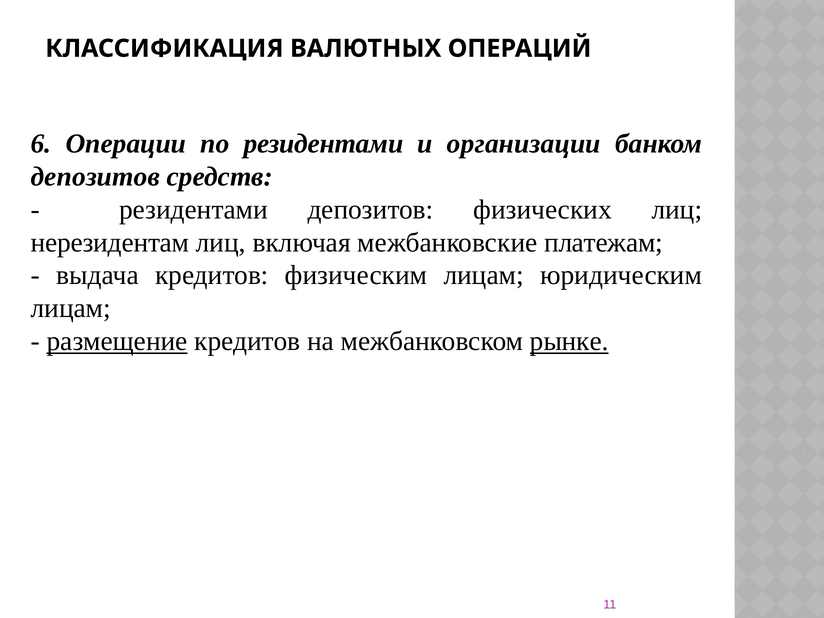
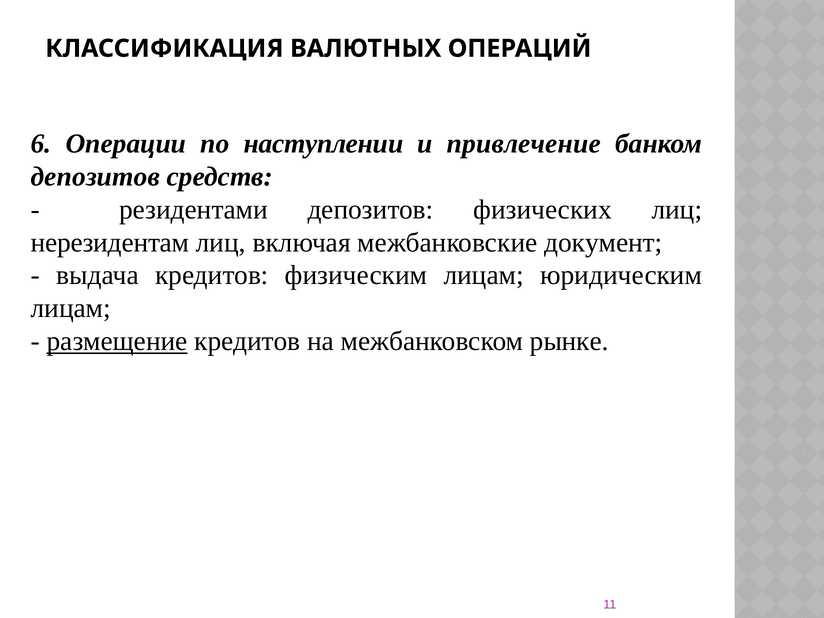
по резидентами: резидентами -> наступлении (323, 144)
организации: организации -> привлечение (524, 144)
платежам: платежам -> документ (603, 242)
рынке underline: present -> none (569, 341)
